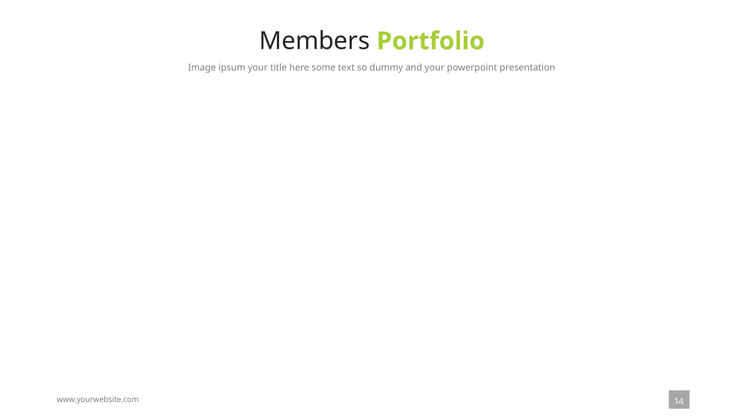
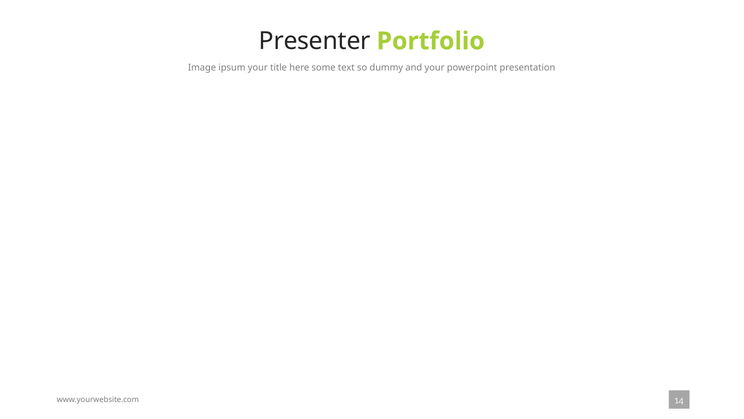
Members: Members -> Presenter (315, 41)
